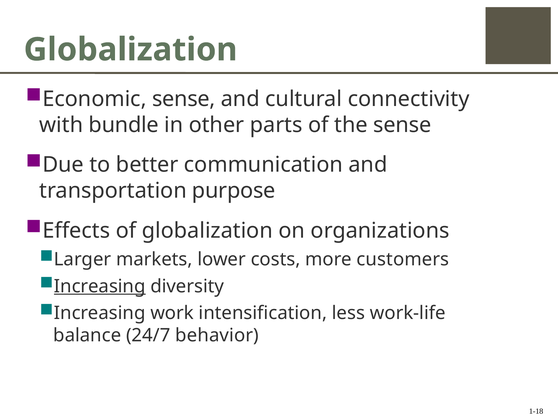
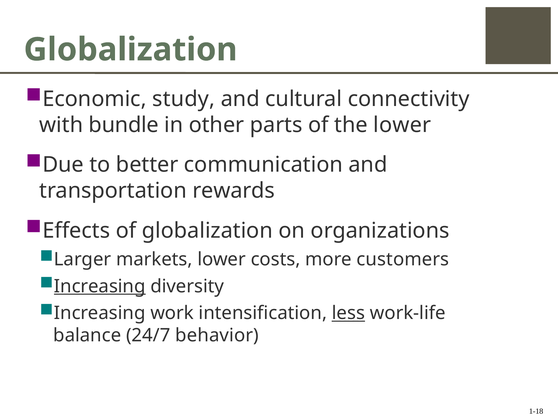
Economic sense: sense -> study (184, 99)
the sense: sense -> lower (402, 125)
purpose: purpose -> rewards (234, 191)
less underline: none -> present (348, 314)
